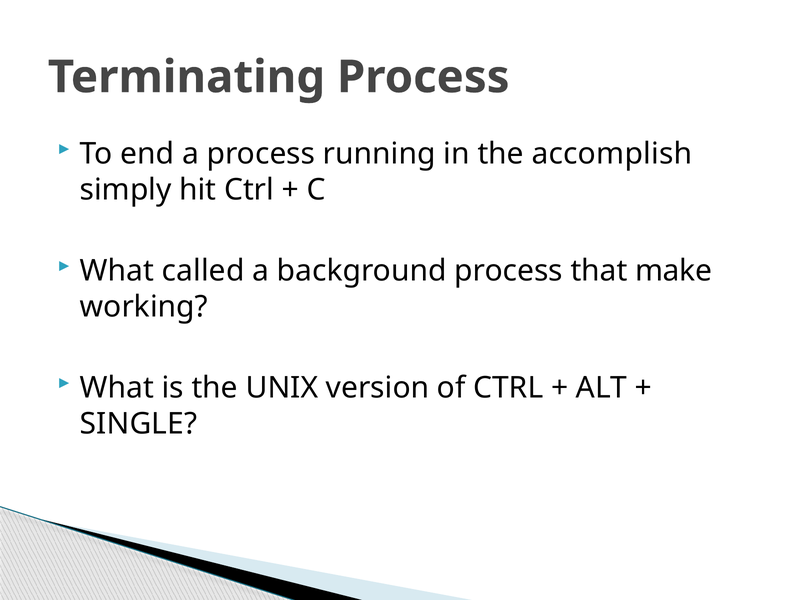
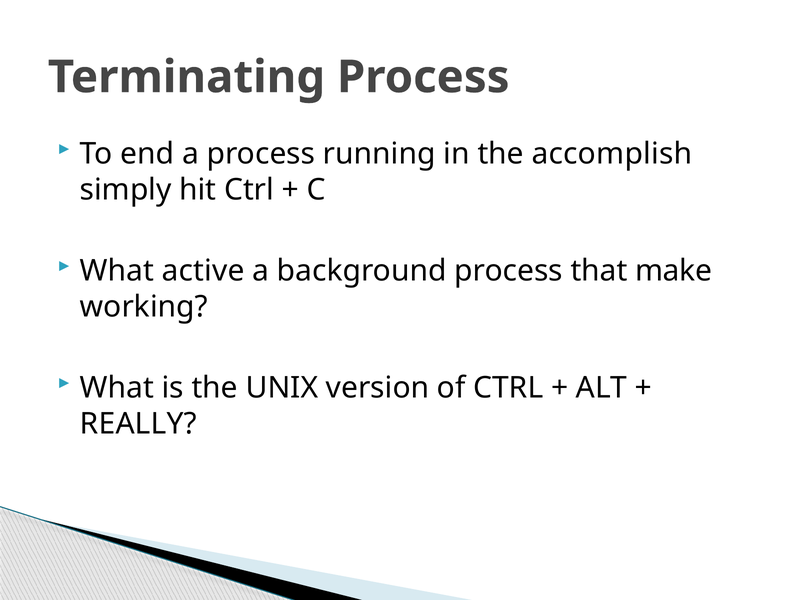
called: called -> active (203, 271)
SINGLE: SINGLE -> REALLY (138, 424)
